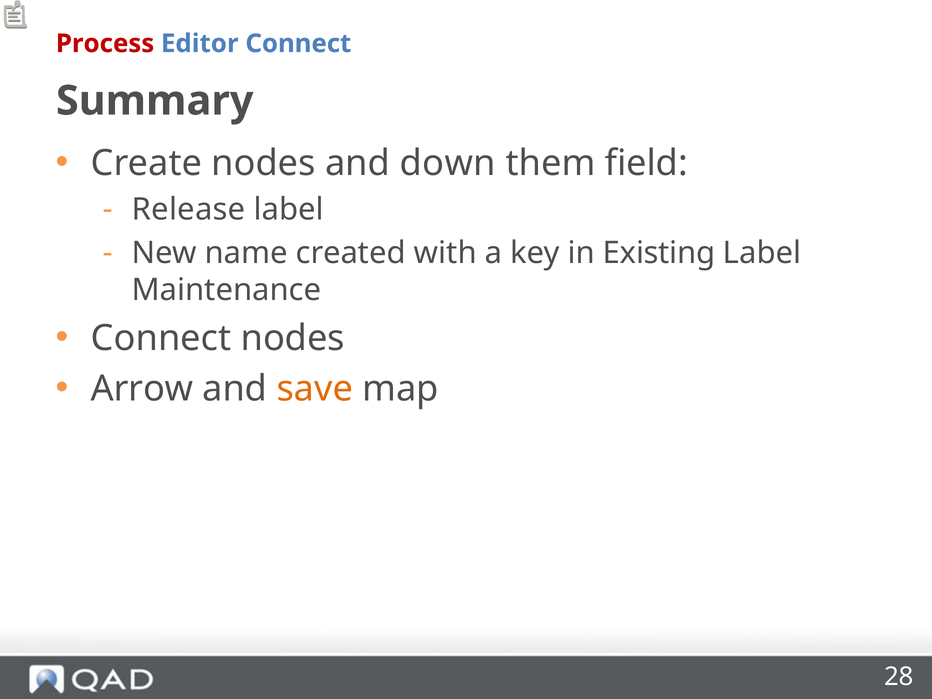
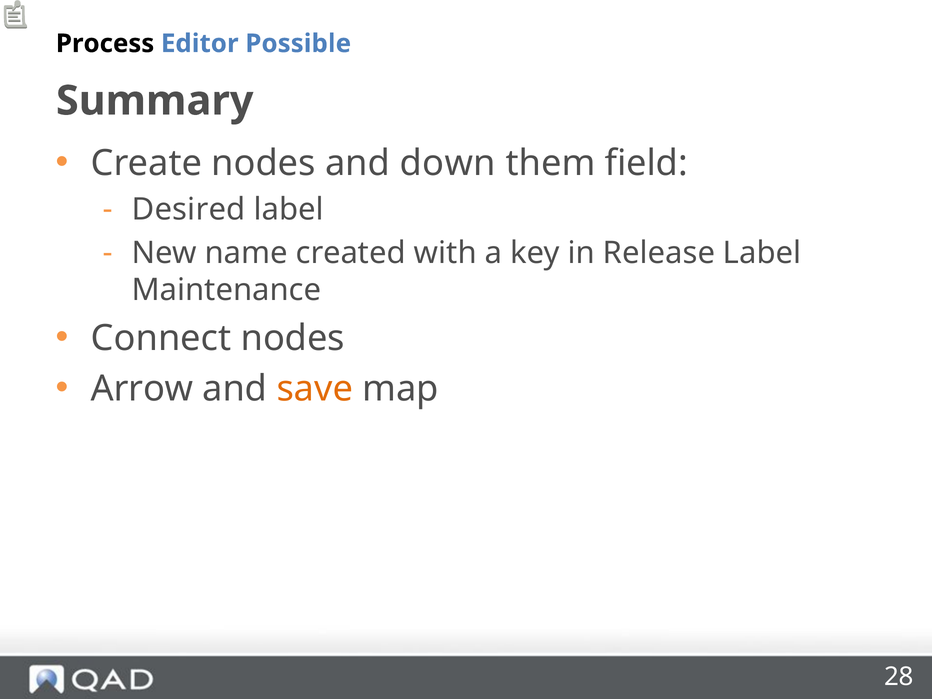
Process colour: red -> black (105, 44)
Editor Connect: Connect -> Possible (298, 44)
Release: Release -> Desired (189, 209)
Existing: Existing -> Release (659, 253)
